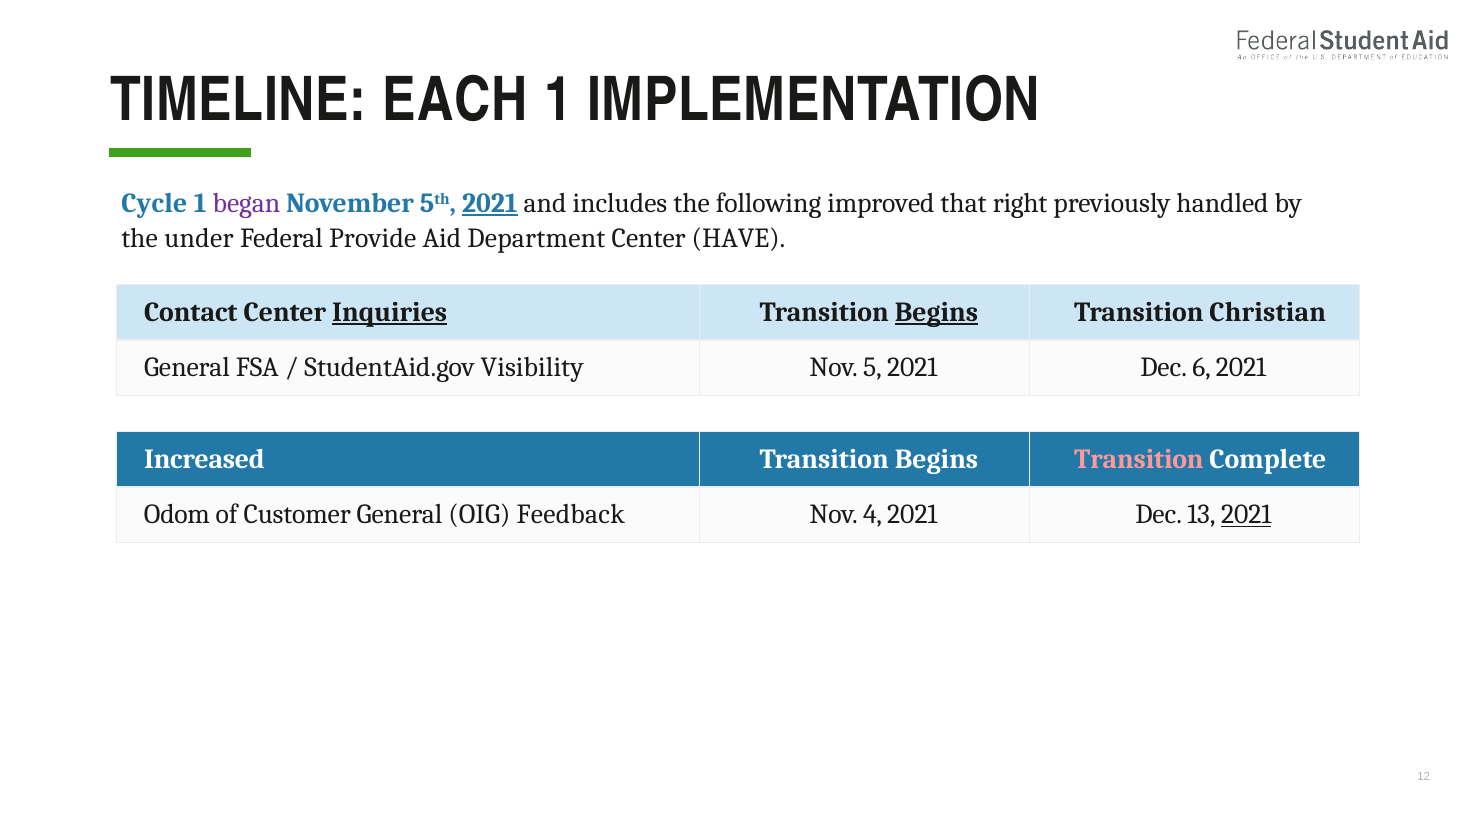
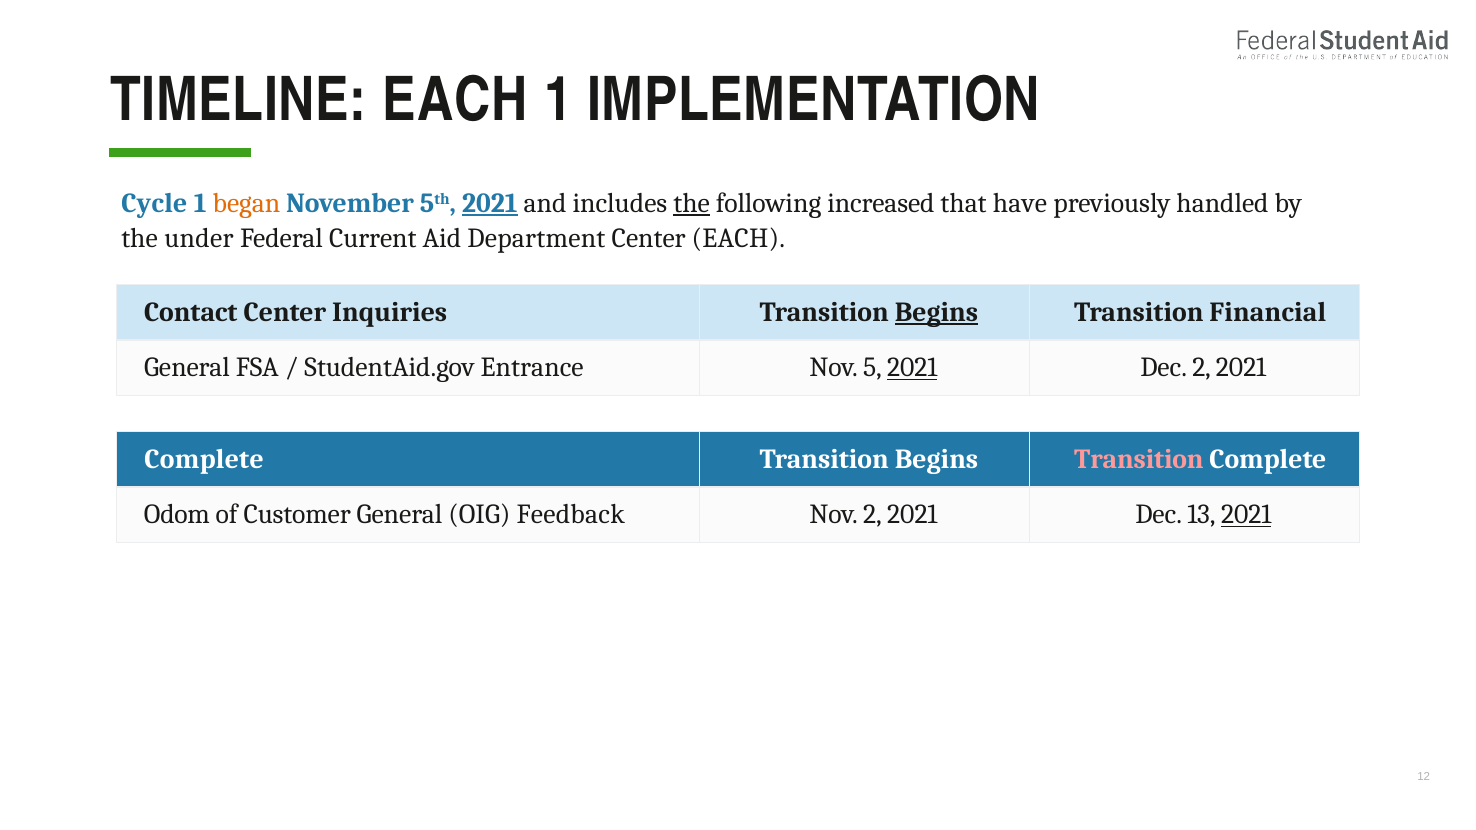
began colour: purple -> orange (246, 203)
the underline: none -> present (692, 203)
improved: improved -> increased (881, 203)
right: right -> have (1020, 203)
Provide: Provide -> Current (373, 239)
Center HAVE: HAVE -> EACH (738, 239)
Inquiries underline: present -> none (390, 312)
Christian: Christian -> Financial (1268, 312)
Visibility: Visibility -> Entrance (532, 368)
2021 underline: none -> present (912, 368)
Dec 6: 6 -> 2 (1202, 368)
Increased: Increased -> Complete (204, 459)
Nov 4: 4 -> 2 (873, 515)
